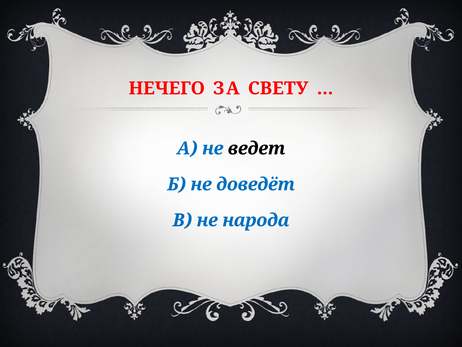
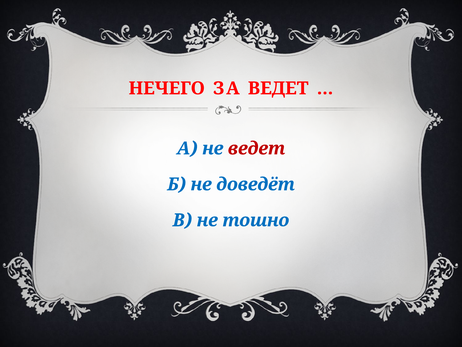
ЗА СВЕТУ: СВЕТУ -> ВЕДЕТ (278, 88)
ведет colour: black -> red (257, 148)
народа: народа -> тошно (256, 220)
